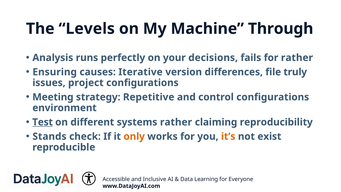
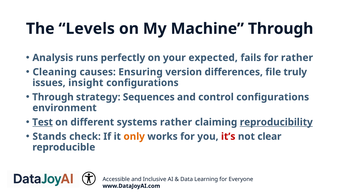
decisions: decisions -> expected (213, 58)
Ensuring: Ensuring -> Cleaning (55, 72)
Iterative: Iterative -> Ensuring (141, 72)
project: project -> insight (86, 83)
Meeting: Meeting -> Through (53, 97)
Repetitive: Repetitive -> Sequences (149, 97)
reproducibility underline: none -> present (276, 122)
it’s colour: orange -> red (228, 136)
exist: exist -> clear (269, 136)
